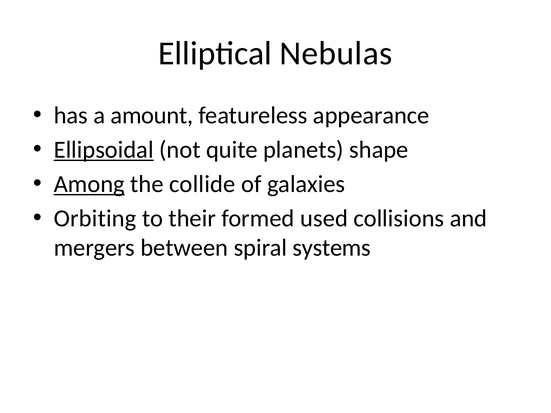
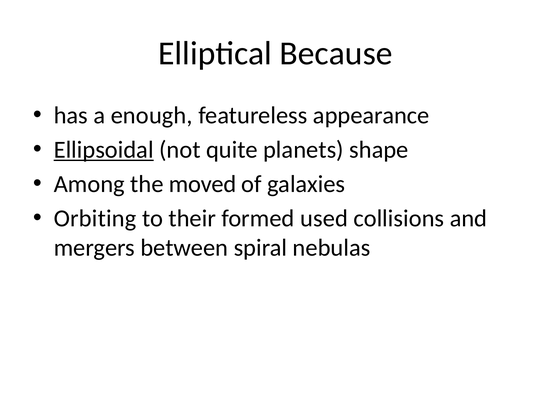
Nebulas: Nebulas -> Because (336, 53)
amount: amount -> enough (152, 116)
Among underline: present -> none (89, 184)
collide: collide -> moved (203, 184)
systems: systems -> nebulas (332, 248)
